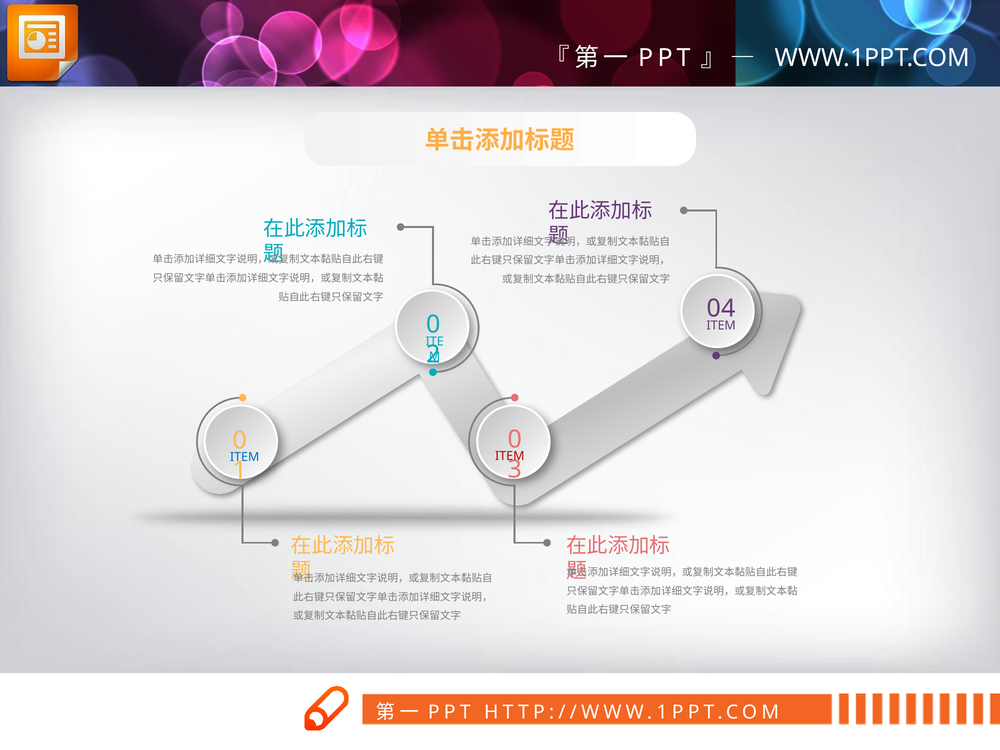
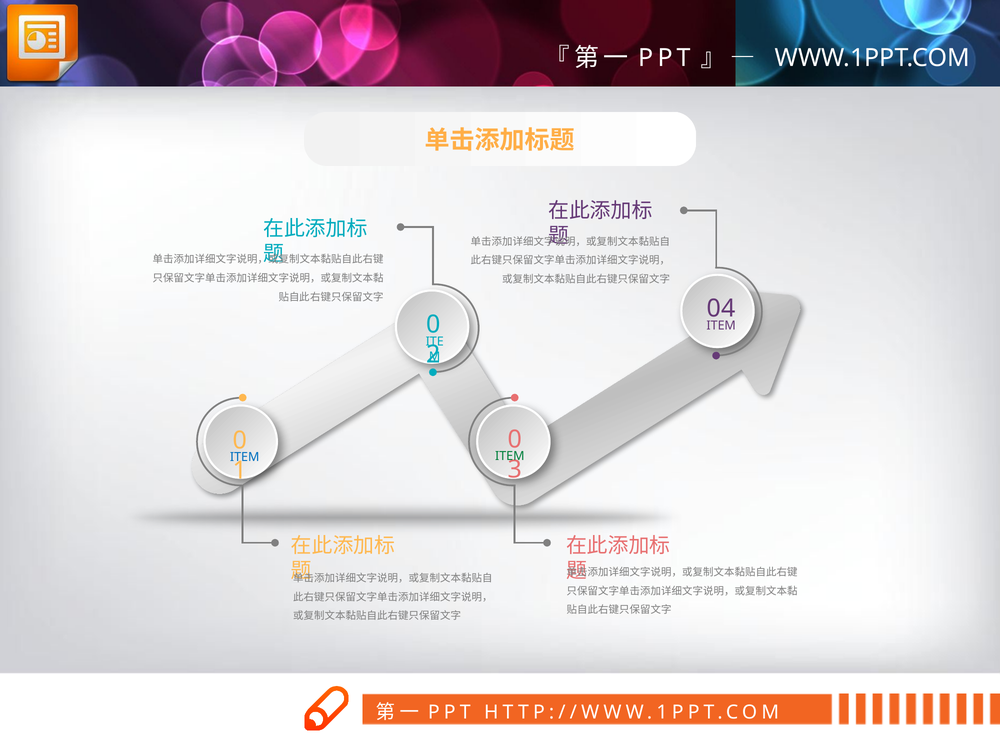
ITEM colour: red -> green (510, 456)
